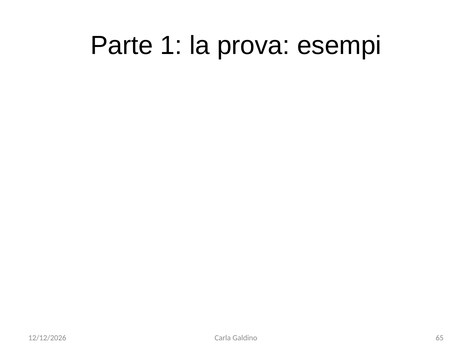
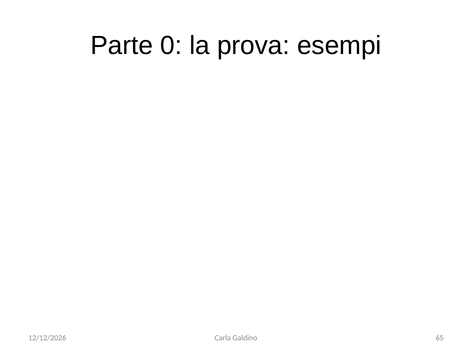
1: 1 -> 0 (171, 45)
